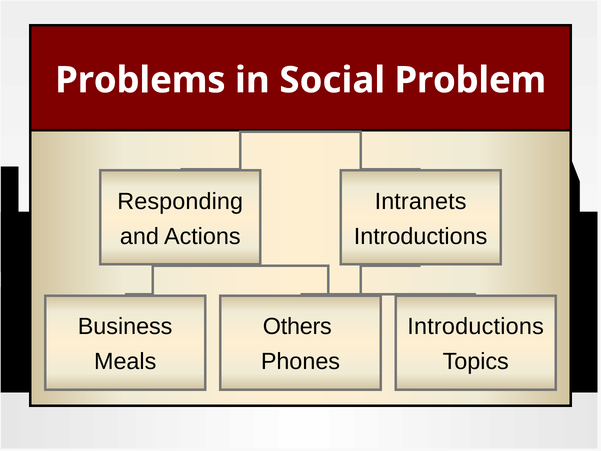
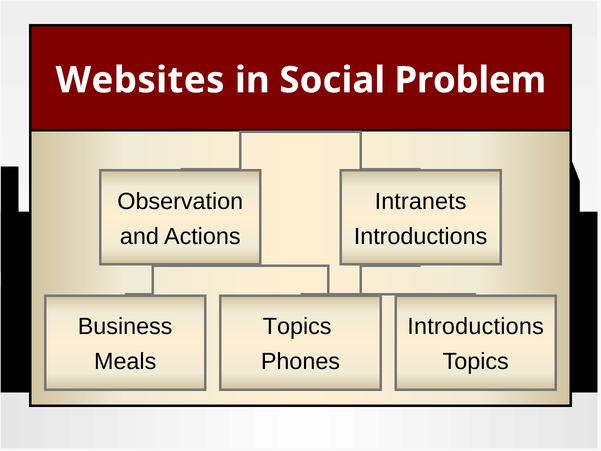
Problems: Problems -> Websites (140, 80)
Responding: Responding -> Observation (180, 201)
Others: Others -> Topics (297, 326)
